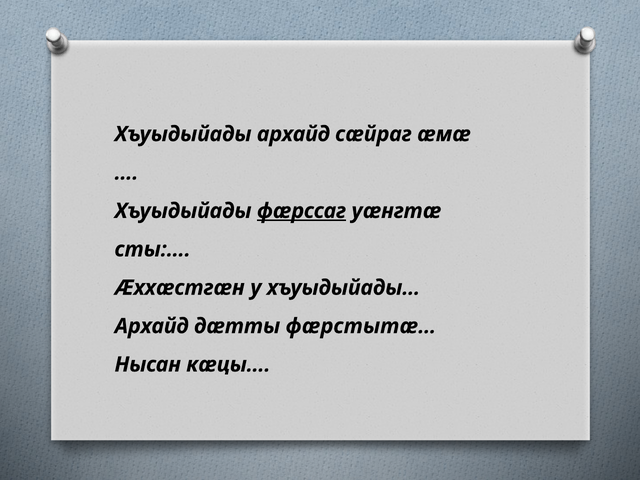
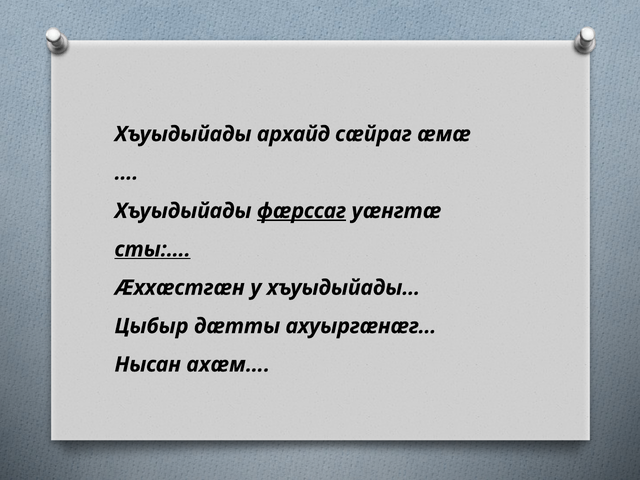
сты:… underline: none -> present (153, 249)
Архайд: Архайд -> Цыбыр (152, 326)
фæрстытæ…: фæрстытæ… -> ахуыргæнæг… (361, 326)
кæцы…: кæцы… -> ахæм… (228, 365)
